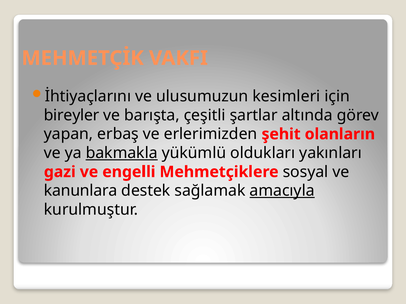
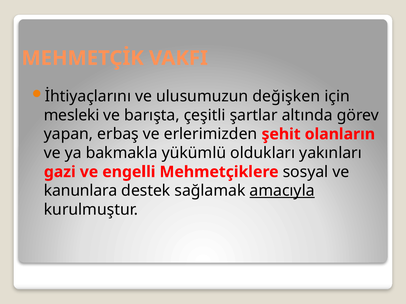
kesimleri: kesimleri -> değişken (286, 97)
bireyler: bireyler -> mesleki (72, 115)
bakmakla underline: present -> none (122, 153)
